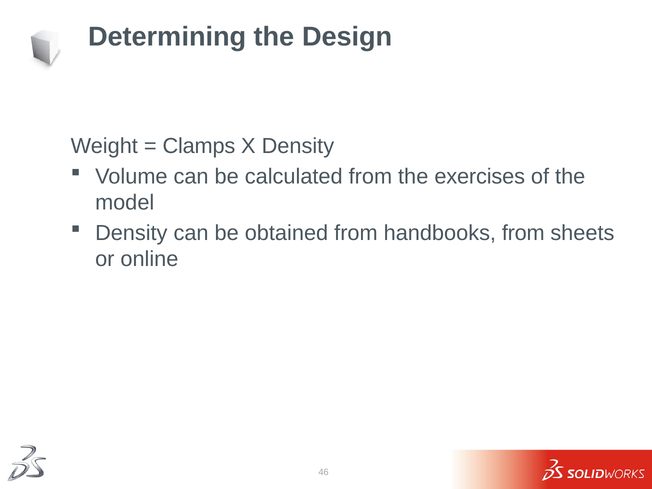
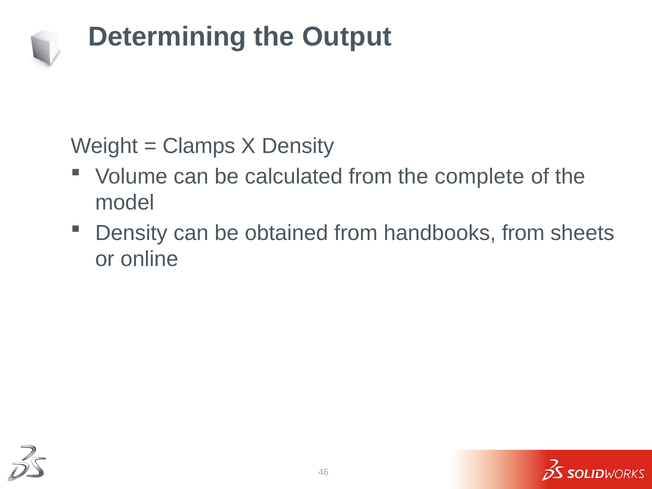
Design: Design -> Output (347, 37)
exercises: exercises -> complete (480, 176)
